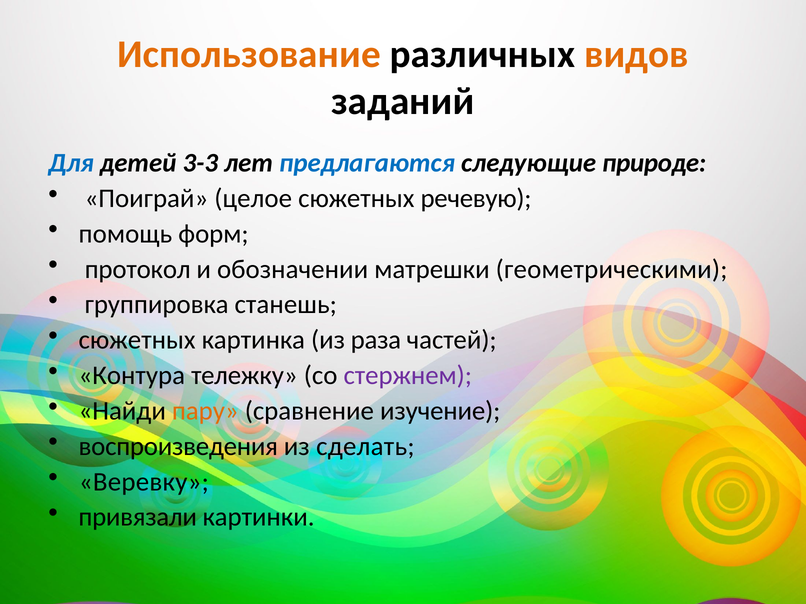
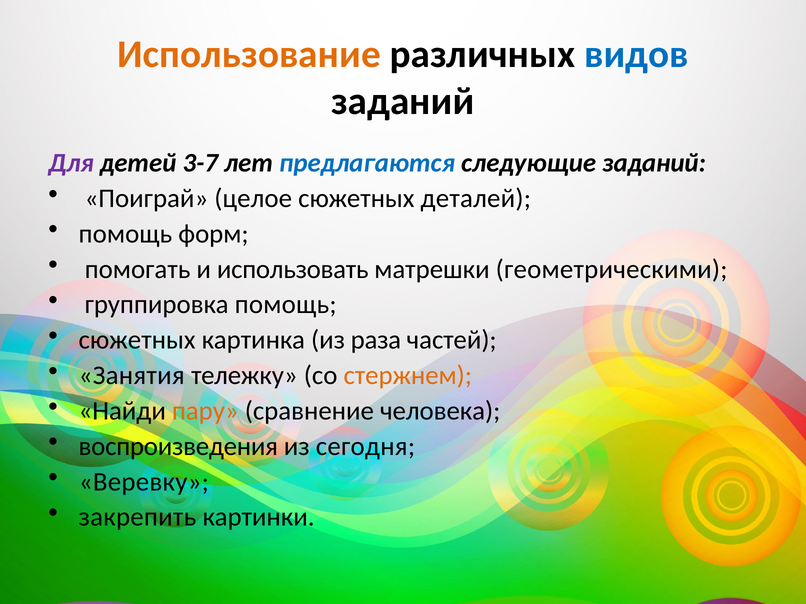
видов colour: orange -> blue (636, 54)
Для colour: blue -> purple (71, 163)
3-3: 3-3 -> 3-7 (200, 163)
следующие природе: природе -> заданий (654, 163)
речевую: речевую -> деталей (476, 199)
протокол: протокол -> помогать (138, 269)
обозначении: обозначении -> использовать (293, 269)
группировка станешь: станешь -> помощь (286, 305)
Контура: Контура -> Занятия (132, 376)
стержнем colour: purple -> orange (408, 376)
изучение: изучение -> человека (440, 411)
сделать: сделать -> сегодня (365, 447)
привязали: привязали -> закрепить (137, 518)
